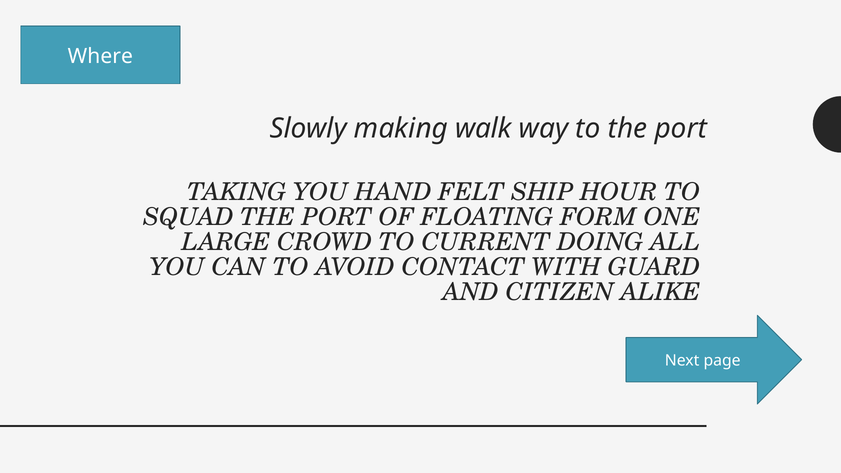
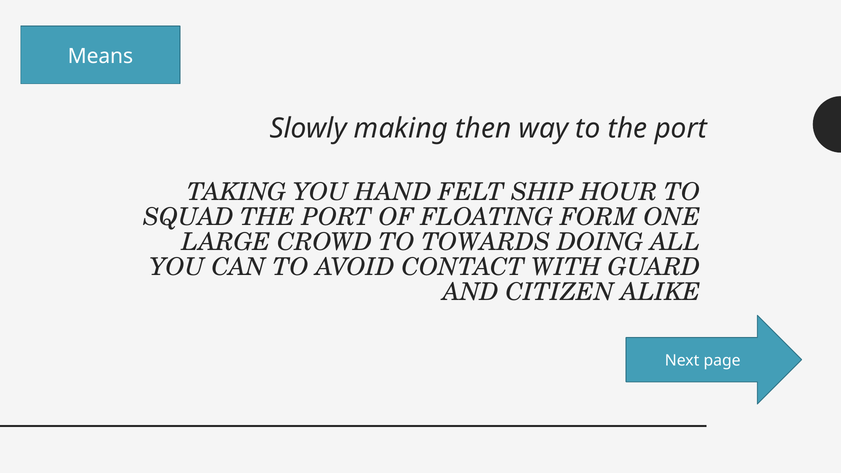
Where: Where -> Means (100, 56)
walk: walk -> then (483, 129)
CURRENT: CURRENT -> TOWARDS (486, 242)
